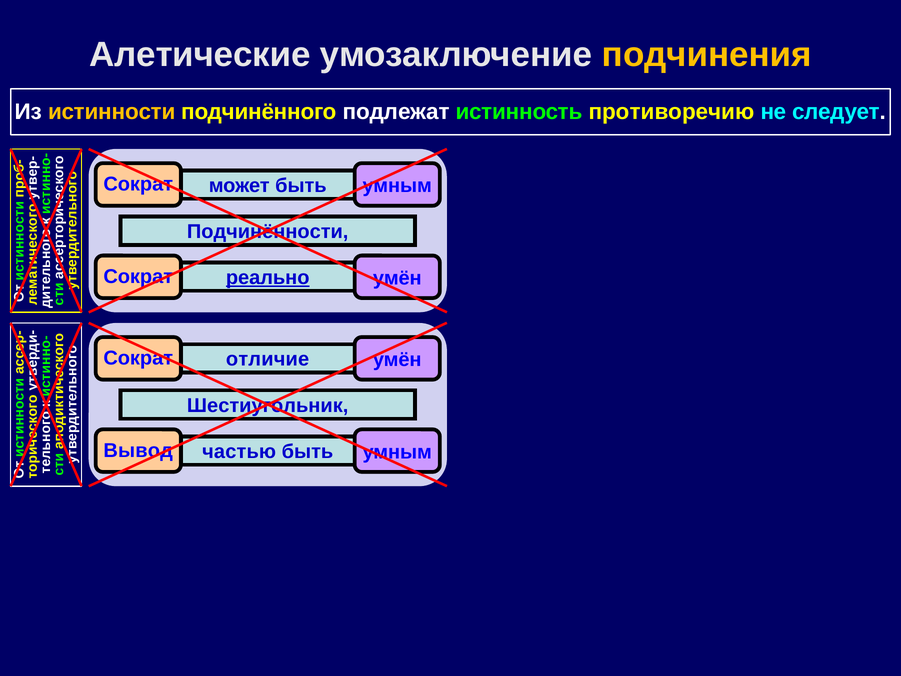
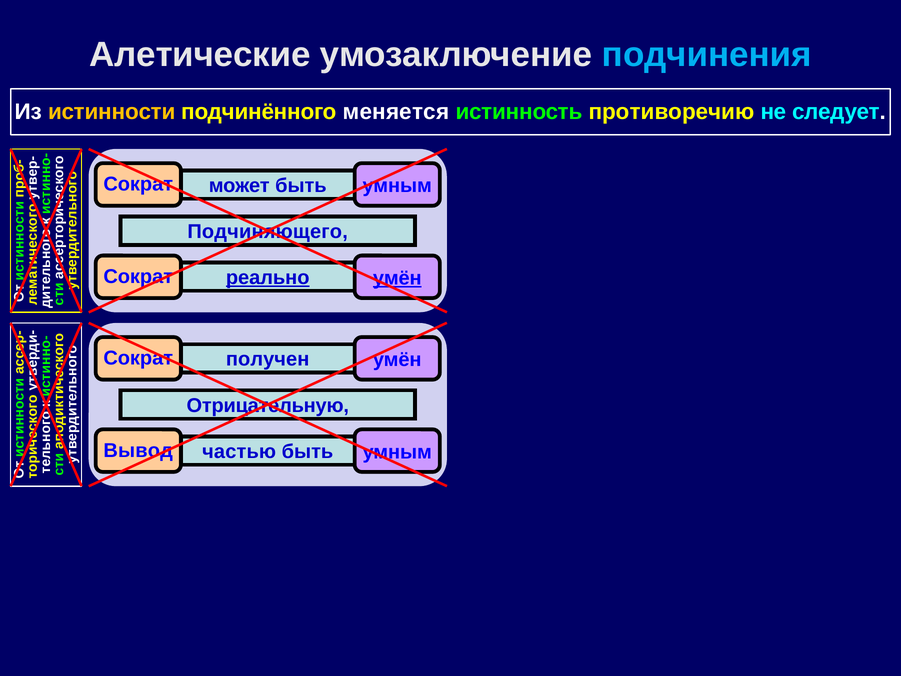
подчинения colour: yellow -> light blue (707, 55)
подлежат: подлежат -> меняется (396, 112)
Подчинённости: Подчинённости -> Подчиняющего (268, 232)
умён underline: none -> present (397, 278)
отличие: отличие -> получен (268, 359)
Шестиугольник: Шестиугольник -> Отрицательную (268, 405)
